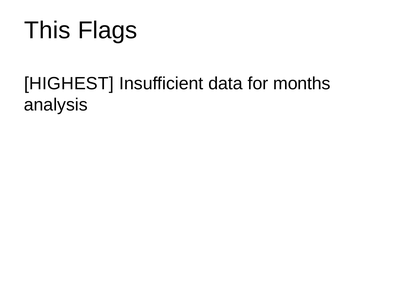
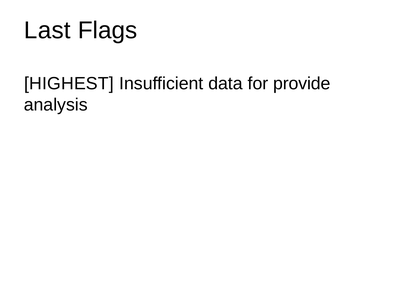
This: This -> Last (47, 30)
months: months -> provide (302, 83)
